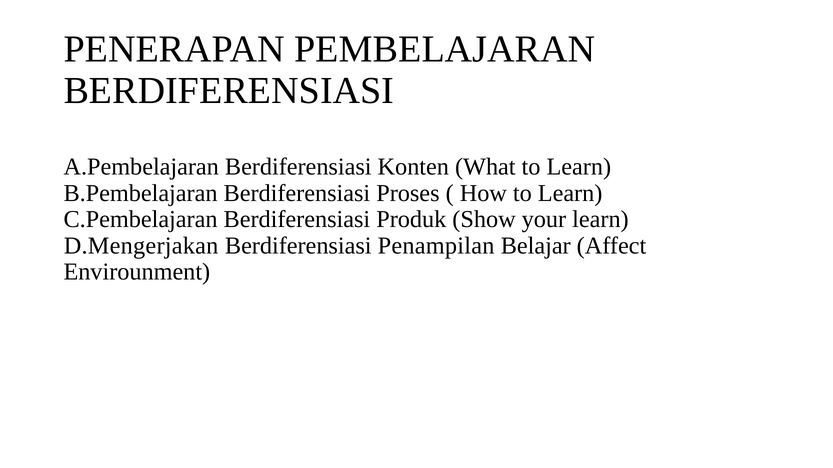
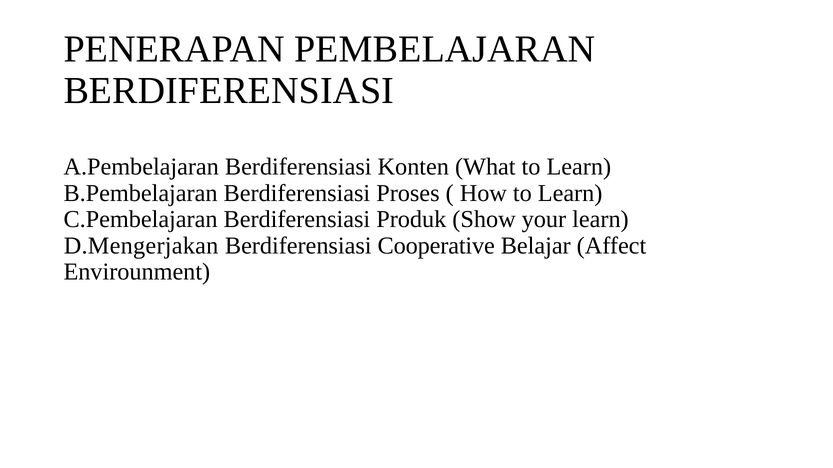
Penampilan: Penampilan -> Cooperative (436, 246)
